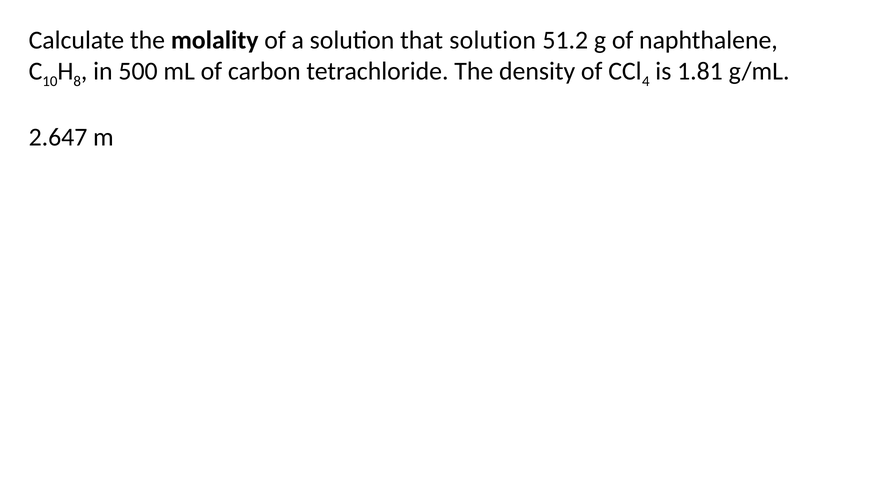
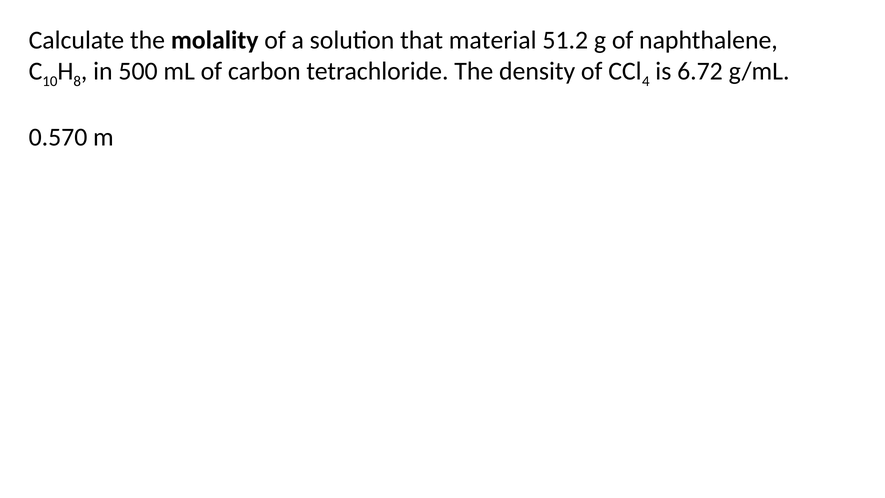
that solution: solution -> material (493, 40)
1.81: 1.81 -> 6.72 (700, 71)
2.647: 2.647 -> 0.570 (58, 137)
